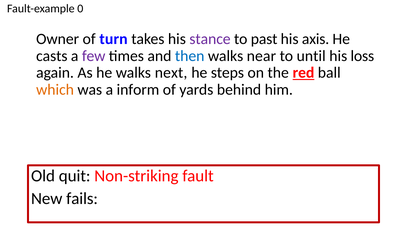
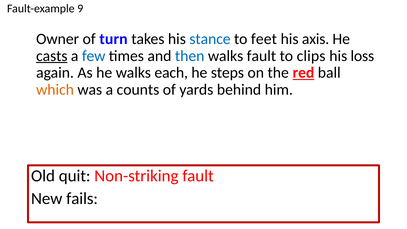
0: 0 -> 9 (80, 9)
stance colour: purple -> blue (210, 39)
past: past -> feet (264, 39)
casts underline: none -> present (52, 56)
few colour: purple -> blue (94, 56)
walks near: near -> fault (261, 56)
until: until -> clips (311, 56)
next: next -> each (171, 73)
inform: inform -> counts (138, 90)
